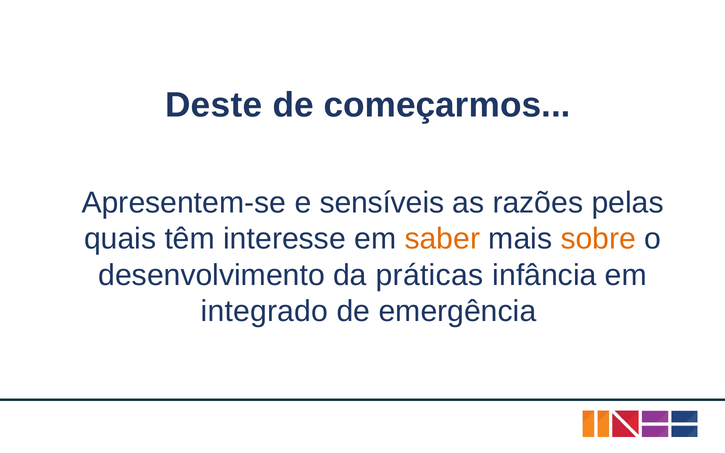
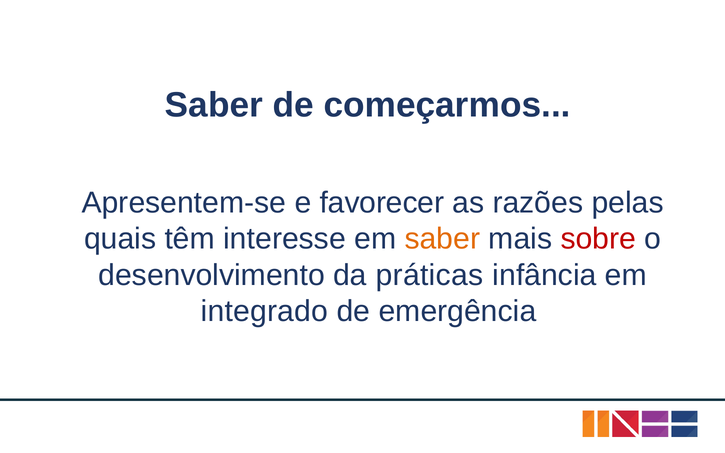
Deste: Deste -> Saber (214, 105)
sensíveis: sensíveis -> favorecer (382, 203)
sobre colour: orange -> red (598, 239)
